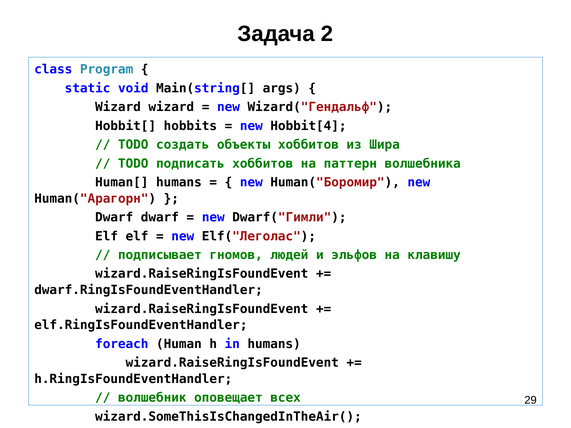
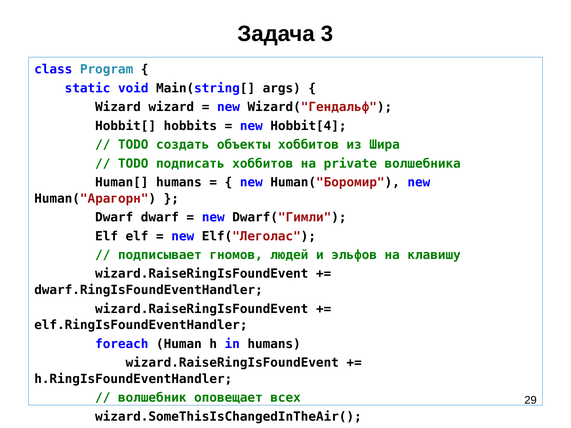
2: 2 -> 3 (327, 34)
паттерн: паттерн -> private (350, 164)
